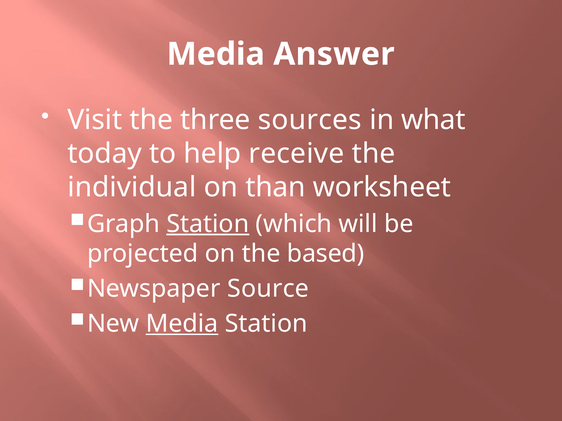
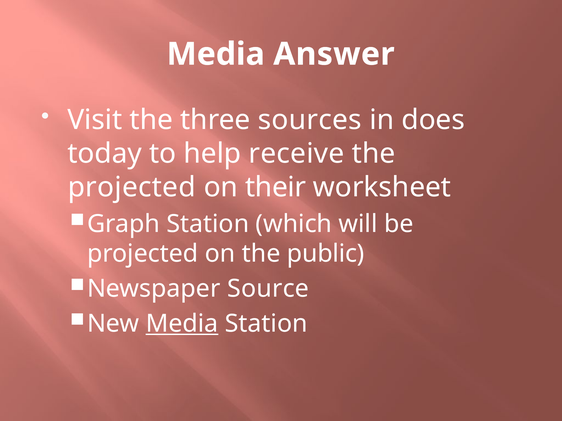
what: what -> does (433, 120)
individual: individual -> projected (132, 187)
than: than -> their (276, 187)
Station underline: present -> none (208, 224)
based: based -> public (326, 254)
